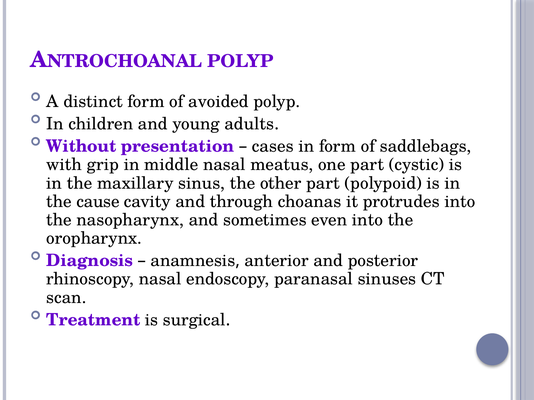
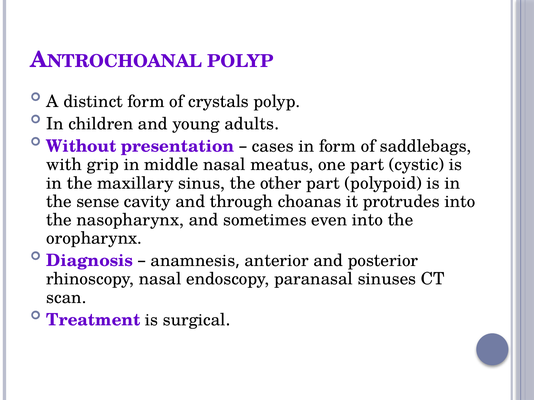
avoided: avoided -> crystals (219, 102)
cause: cause -> sense (98, 202)
